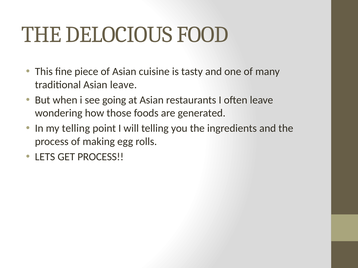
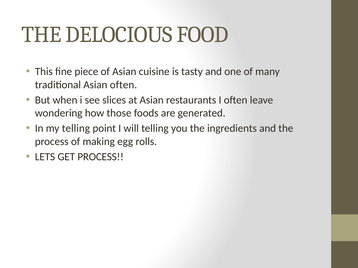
Asian leave: leave -> often (123, 85)
going: going -> slices (114, 100)
